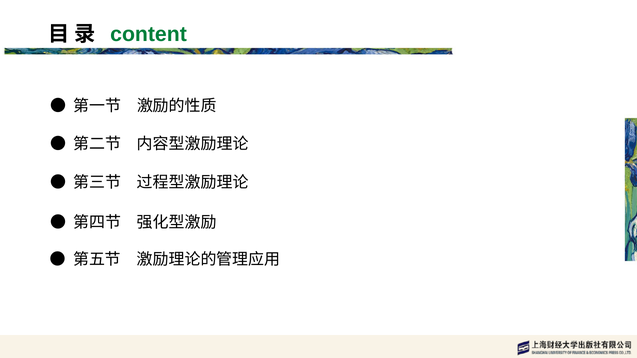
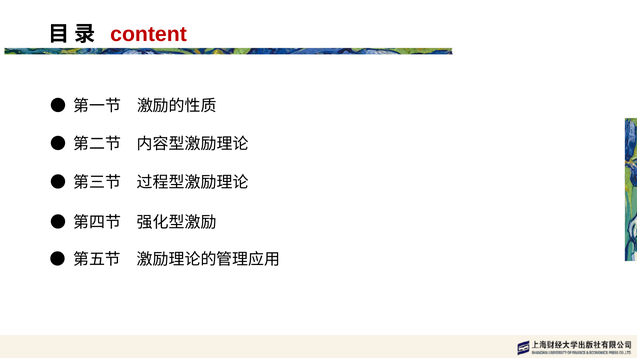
content colour: green -> red (149, 34)
